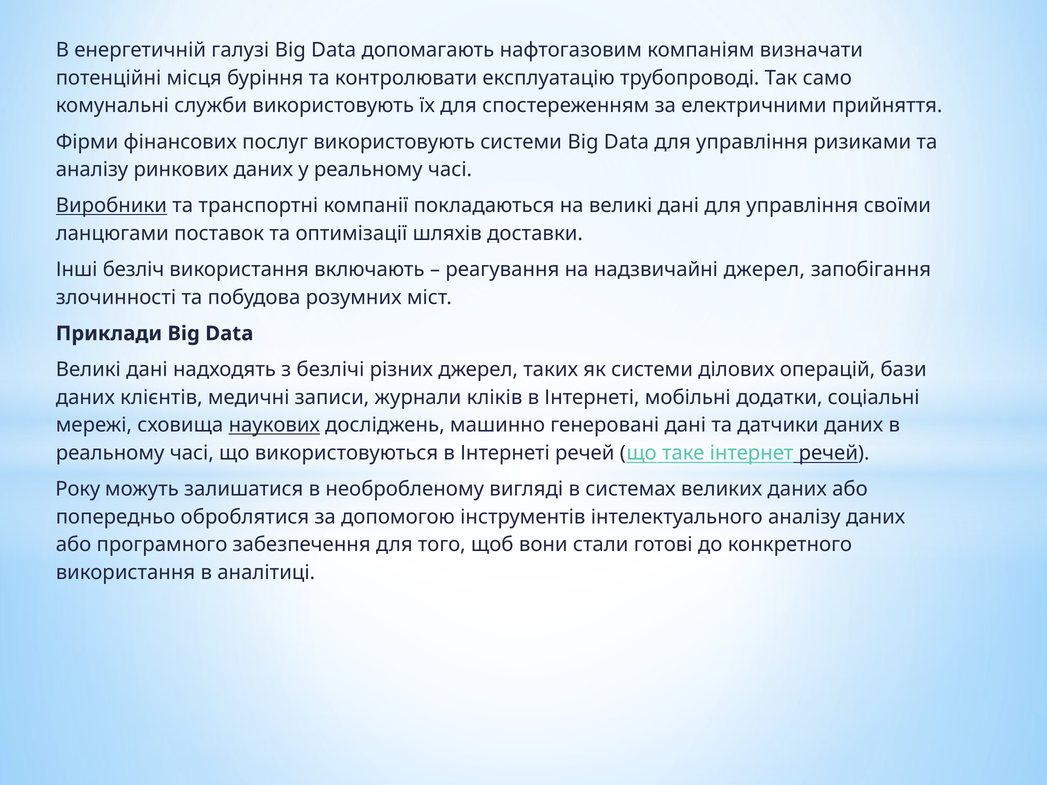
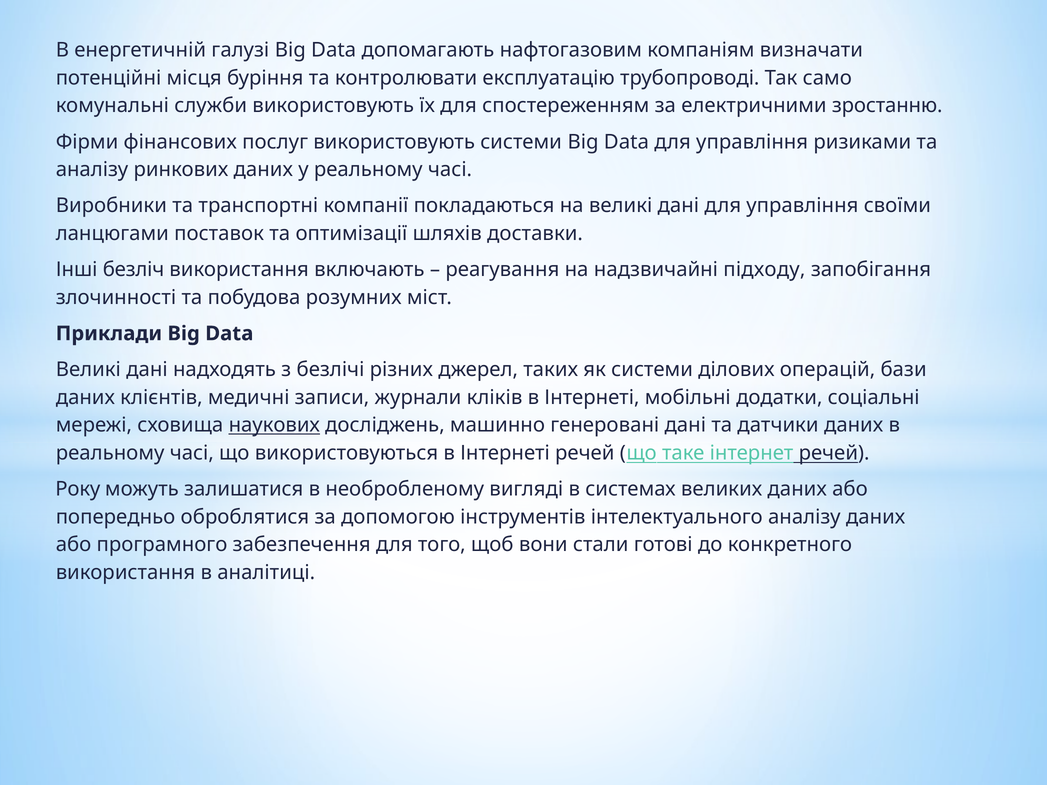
прийняття: прийняття -> зростанню (887, 106)
Виробники underline: present -> none (111, 206)
надзвичайні джерел: джерел -> підходу (764, 270)
